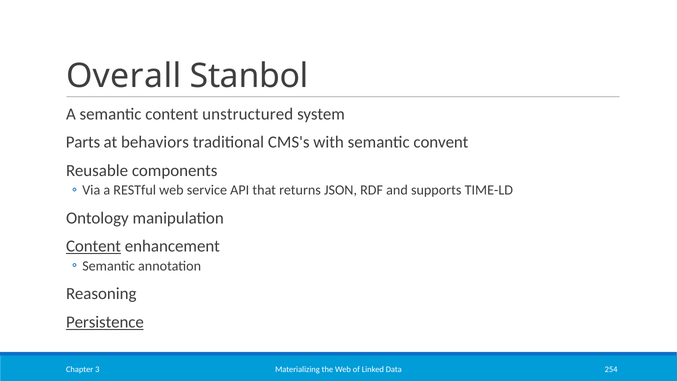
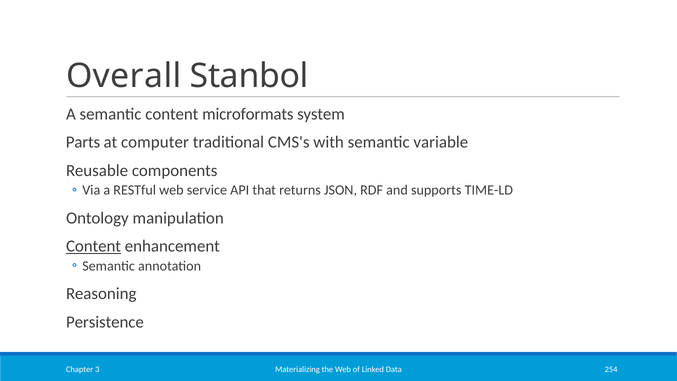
unstructured: unstructured -> microformats (248, 114)
behaviors: behaviors -> computer (155, 142)
convent: convent -> variable (441, 142)
Persistence underline: present -> none (105, 322)
